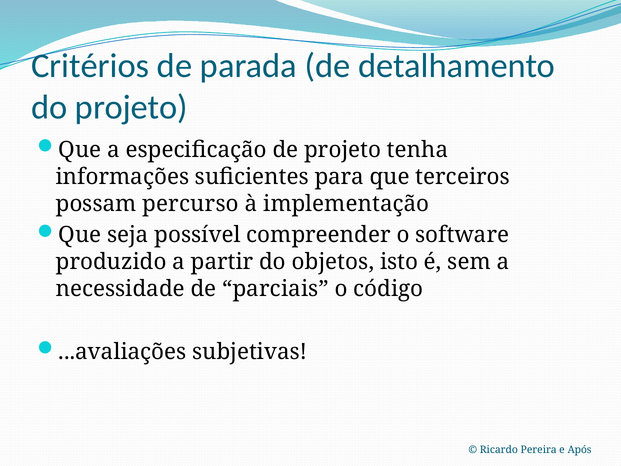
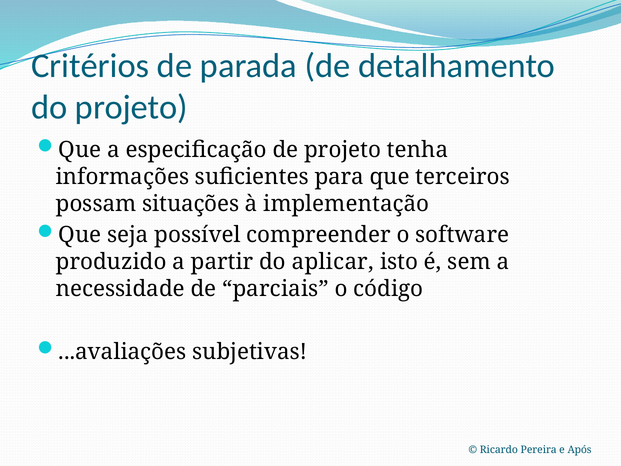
percurso: percurso -> situações (191, 203)
objetos: objetos -> aplicar (333, 262)
